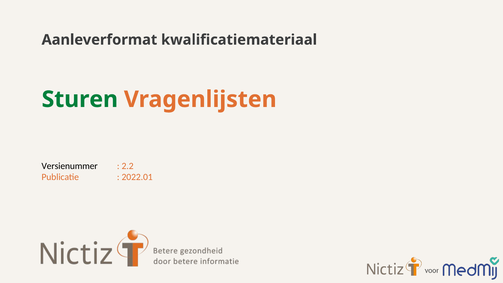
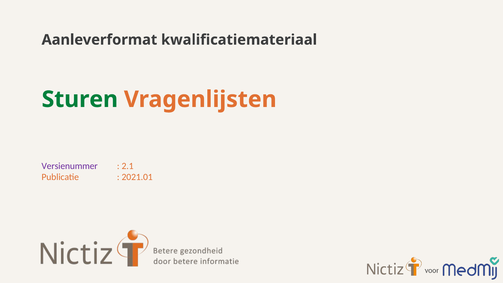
Versienummer colour: black -> purple (70, 166)
2.2: 2.2 -> 2.1 (128, 166)
2022.01: 2022.01 -> 2021.01 (137, 177)
